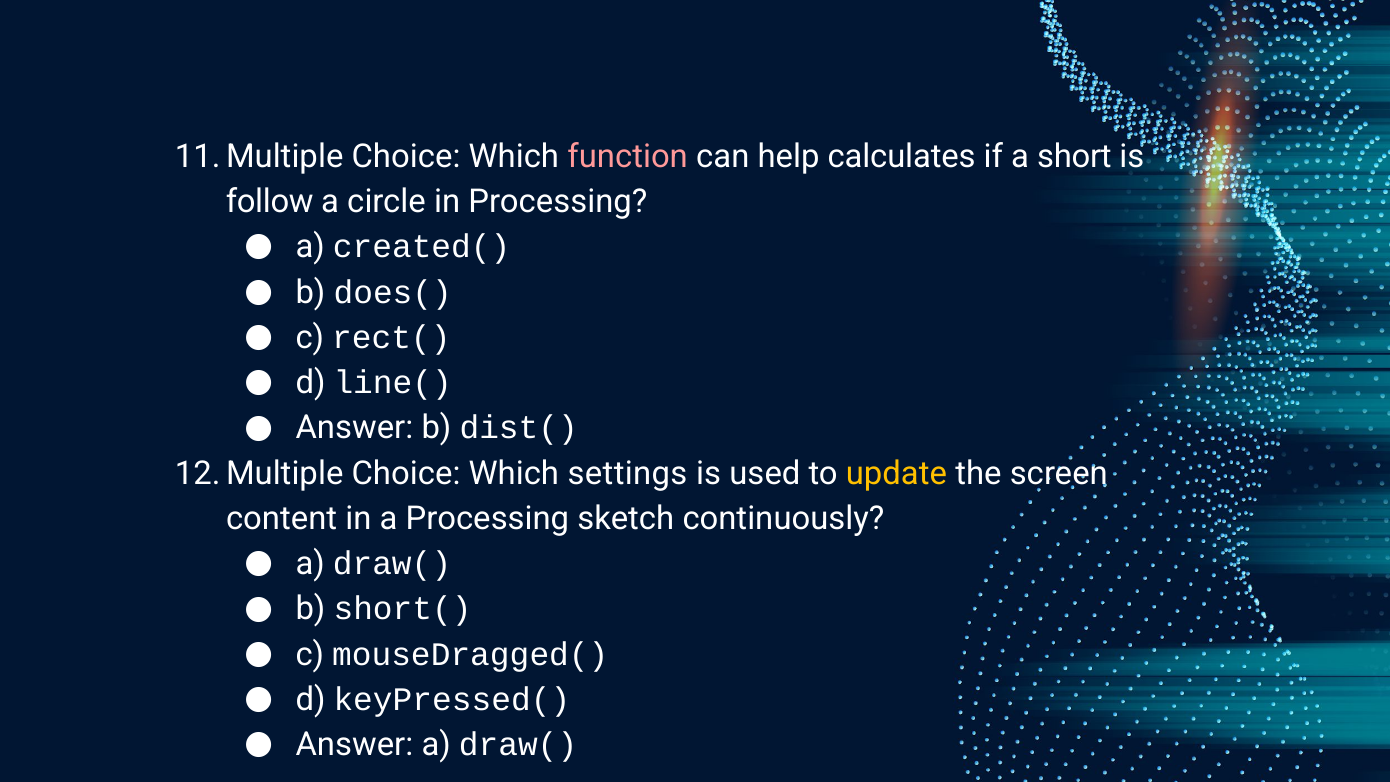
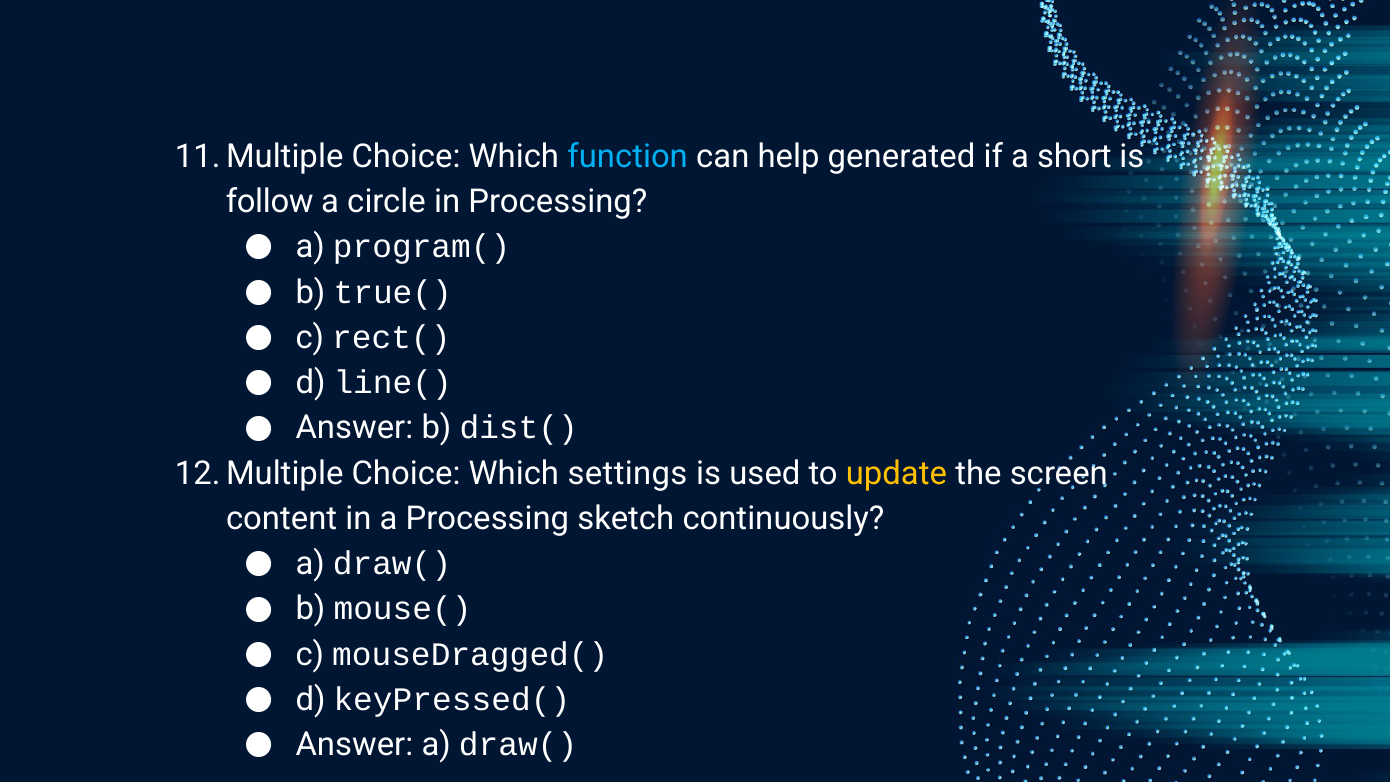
function colour: pink -> light blue (628, 156)
calculates: calculates -> generated (901, 156)
created(: created( -> program( (422, 247)
does(: does( -> true( (393, 292)
short(: short( -> mouse( (403, 609)
